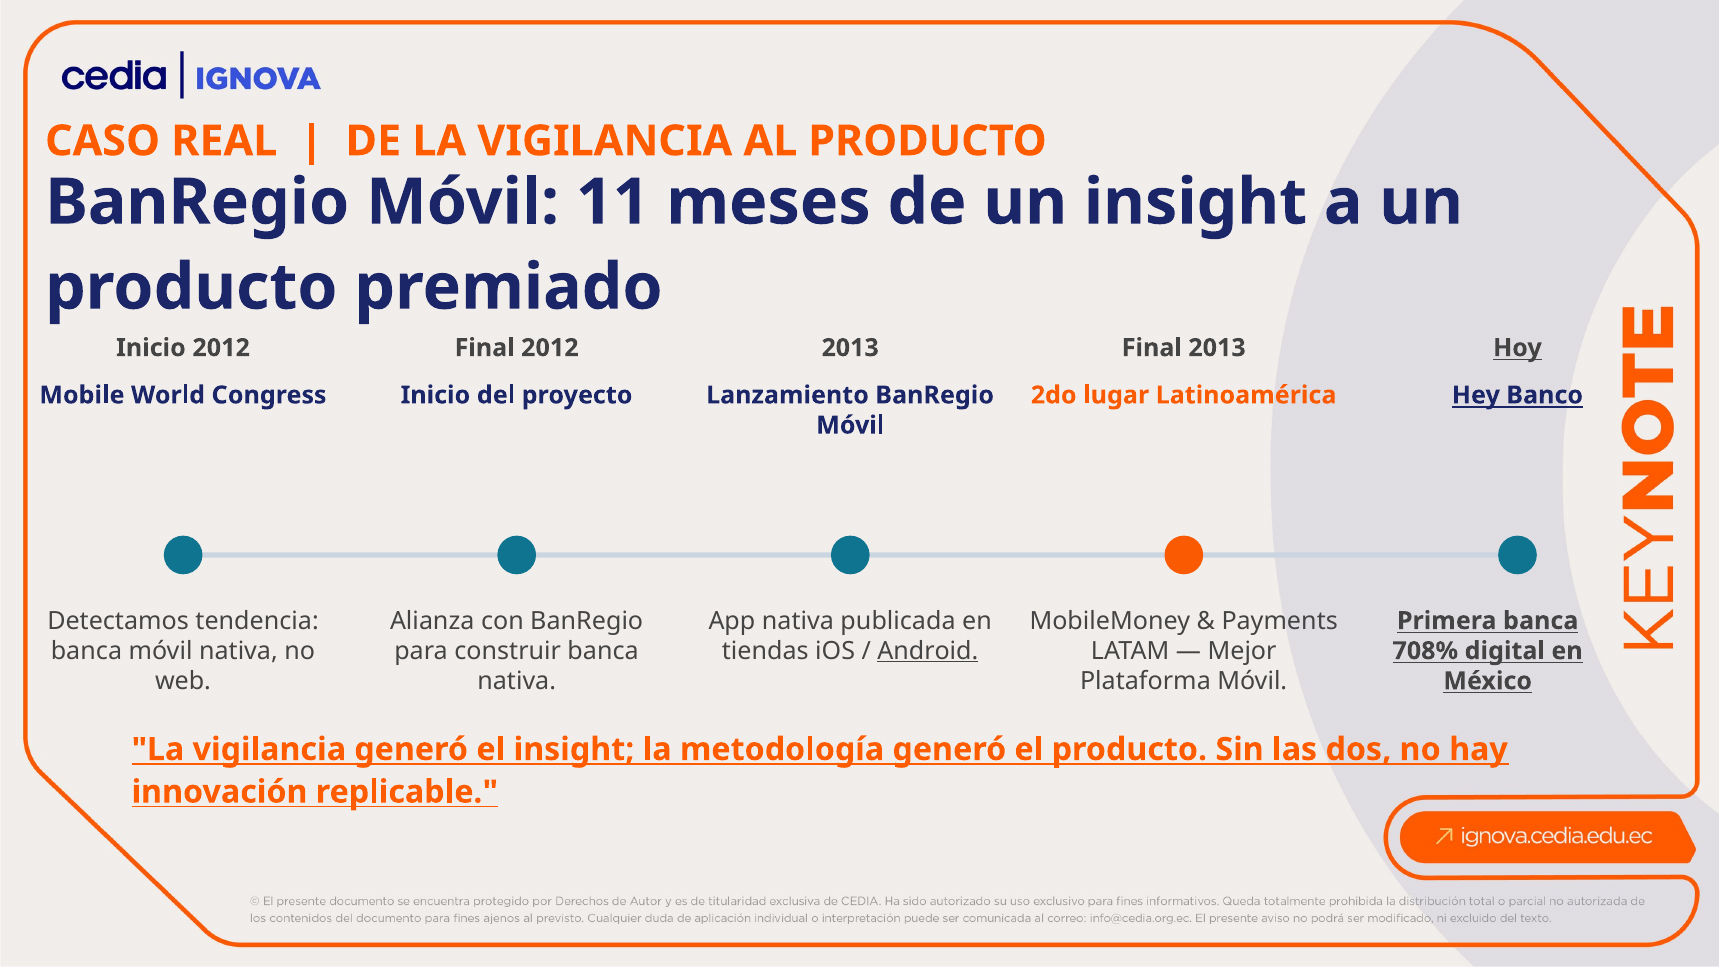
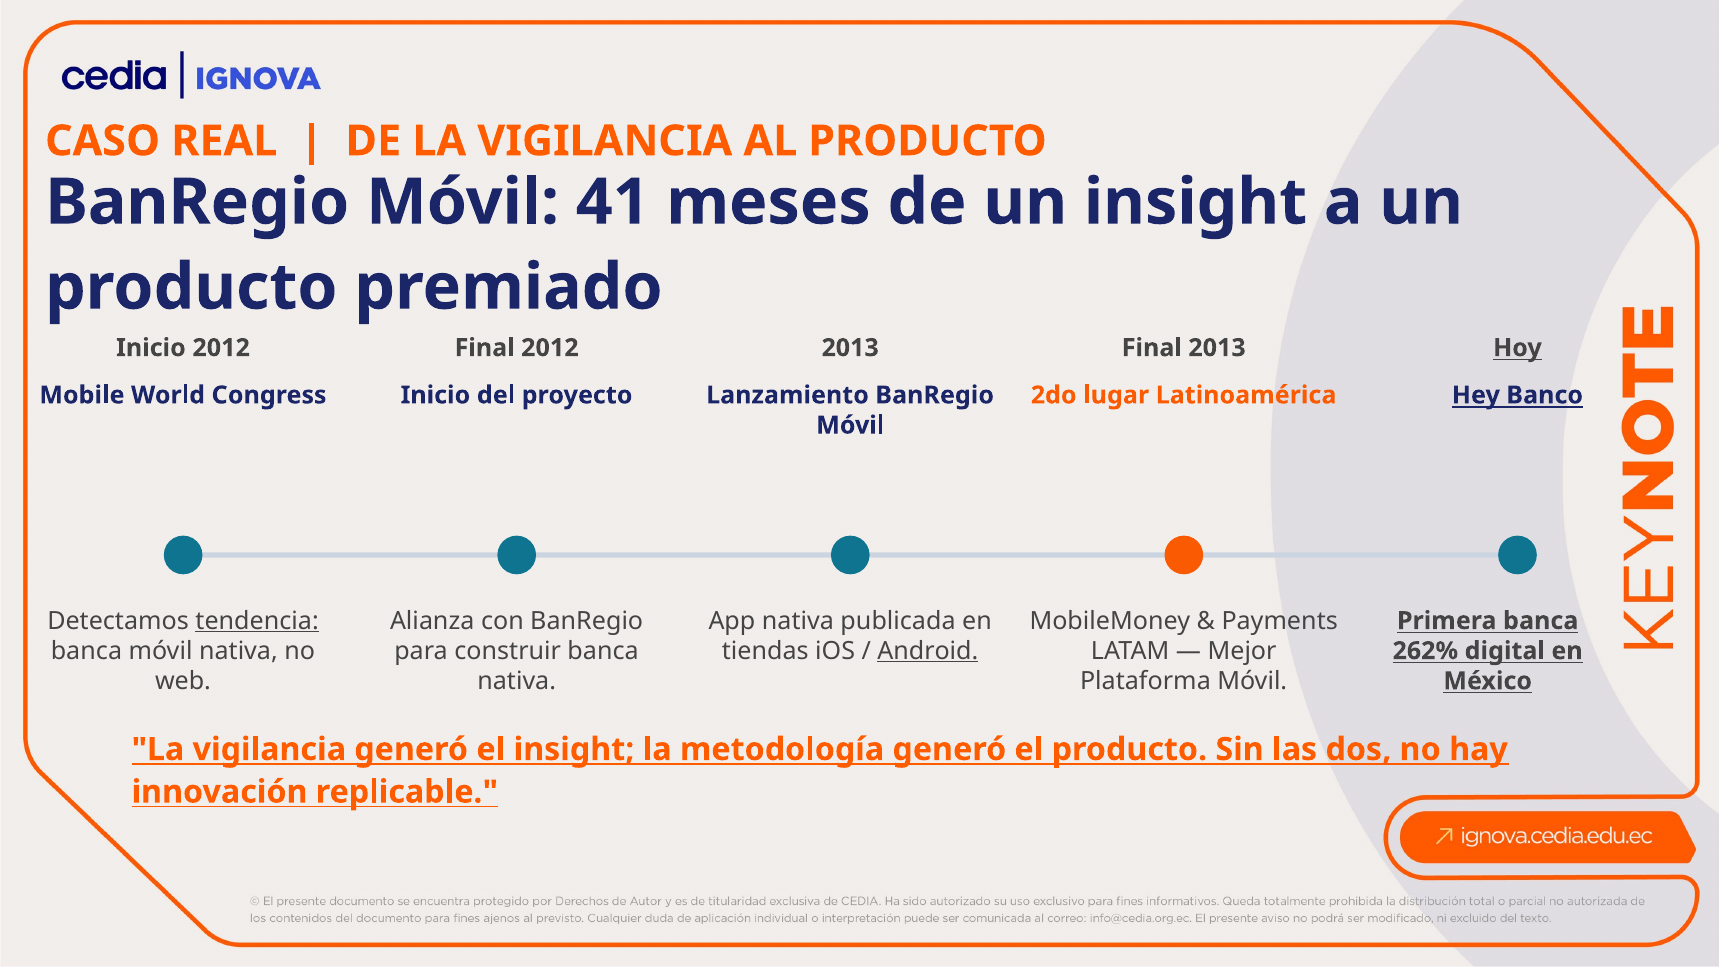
11: 11 -> 41 (613, 202)
tendencia underline: none -> present (257, 621)
708%: 708% -> 262% (1425, 651)
